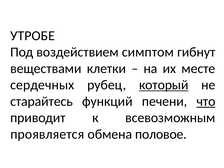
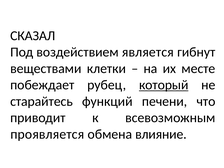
УТРОБЕ: УТРОБЕ -> СКАЗАЛ (33, 36)
симптом: симптом -> является (148, 52)
сердечных: сердечных -> побеждает (42, 85)
что underline: present -> none (206, 101)
половое: половое -> влияние (161, 134)
